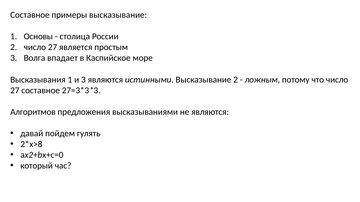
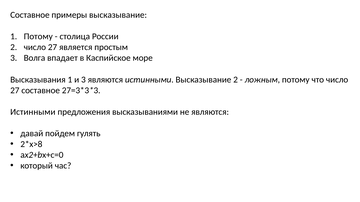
1 Основы: Основы -> Потому (38, 37)
Алгоритмов: Алгоритмов -> Истинными (33, 112)
